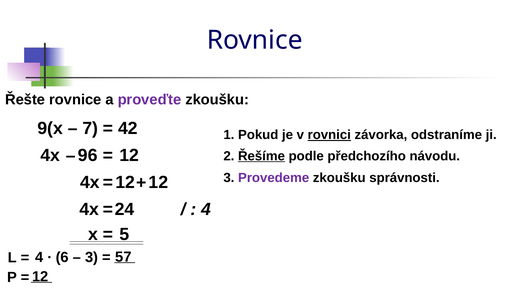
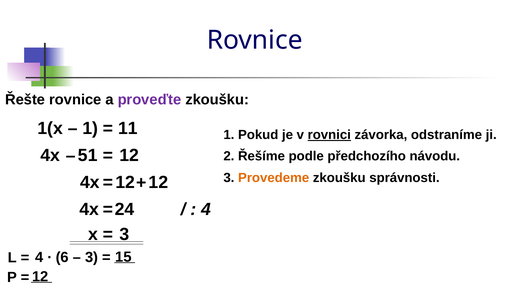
9(x: 9(x -> 1(x (50, 128)
7: 7 -> 1 (90, 128)
42: 42 -> 11 (128, 128)
96: 96 -> 51 (88, 155)
Řešíme underline: present -> none (262, 156)
Provedeme colour: purple -> orange (274, 178)
5: 5 -> 3 (124, 234)
57: 57 -> 15 (123, 257)
